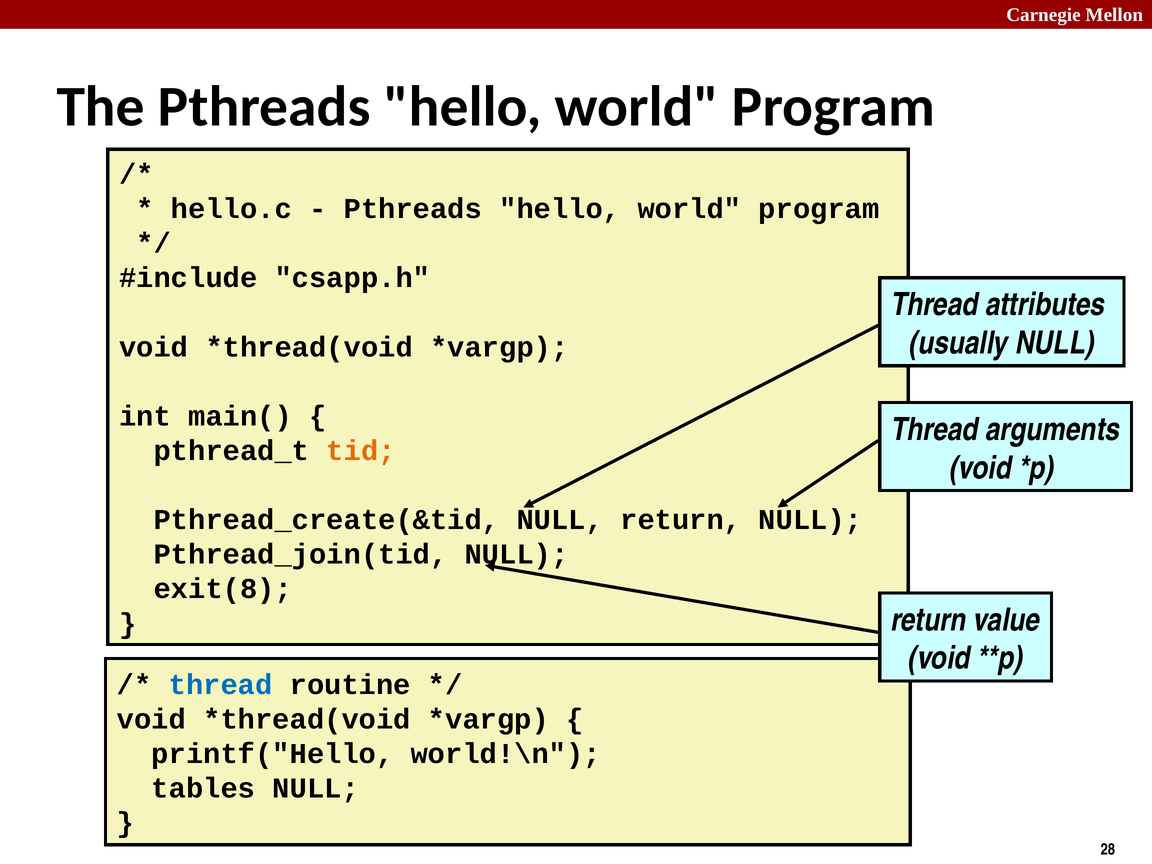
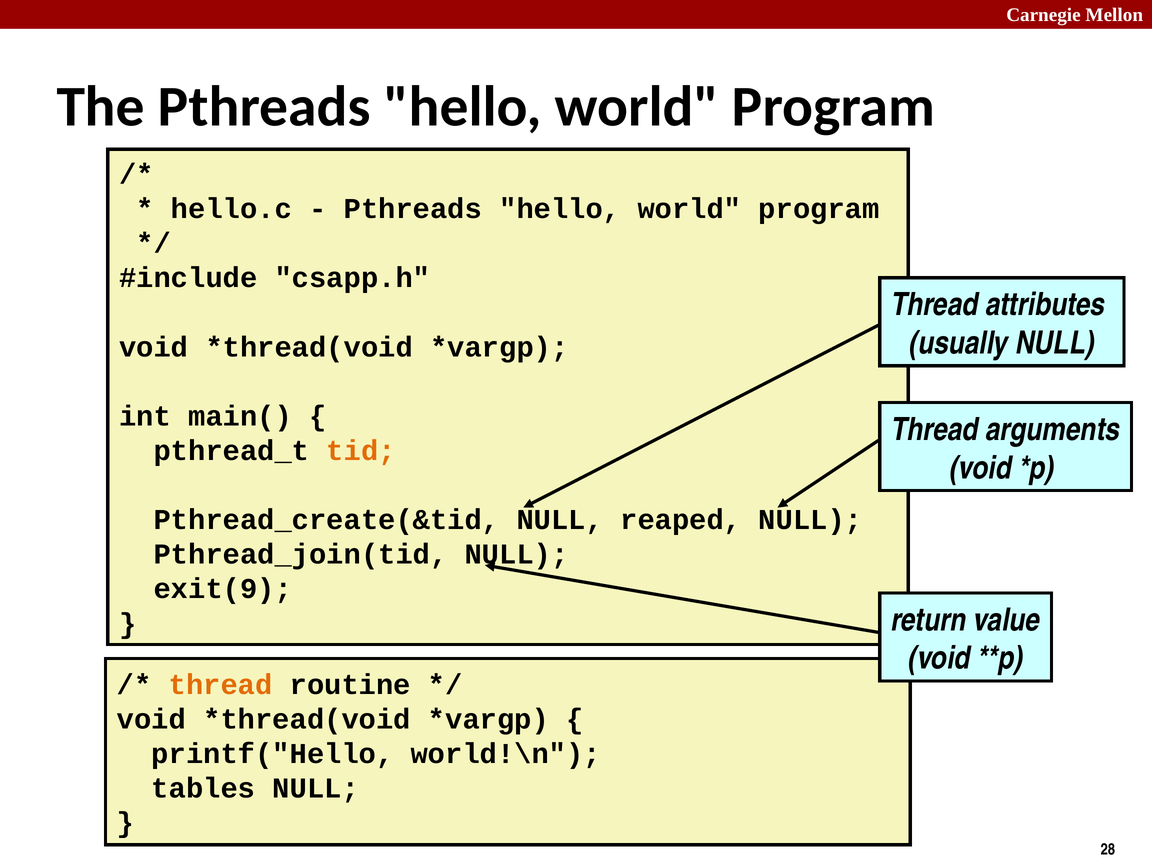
NULL return: return -> reaped (681, 520)
exit(8: exit(8 -> exit(9 (223, 589)
thread colour: blue -> orange (221, 685)
